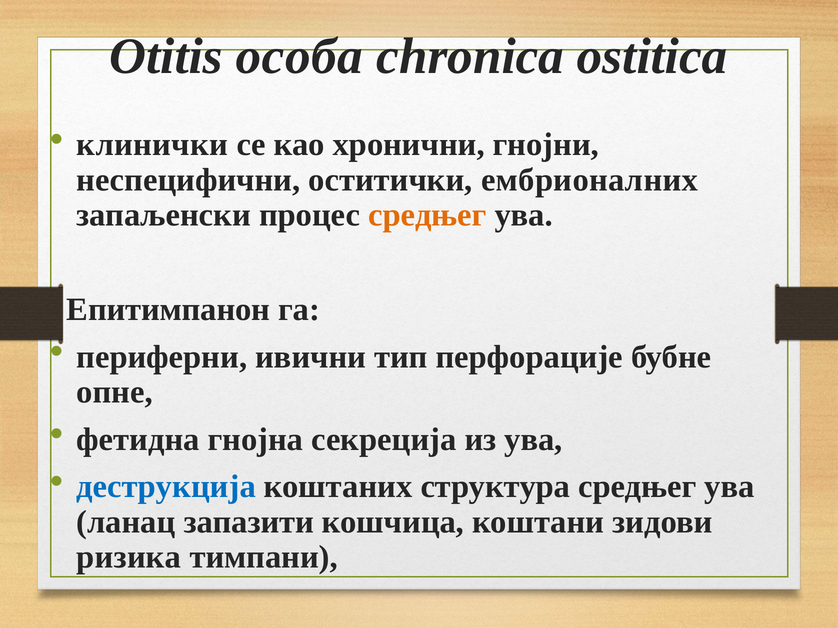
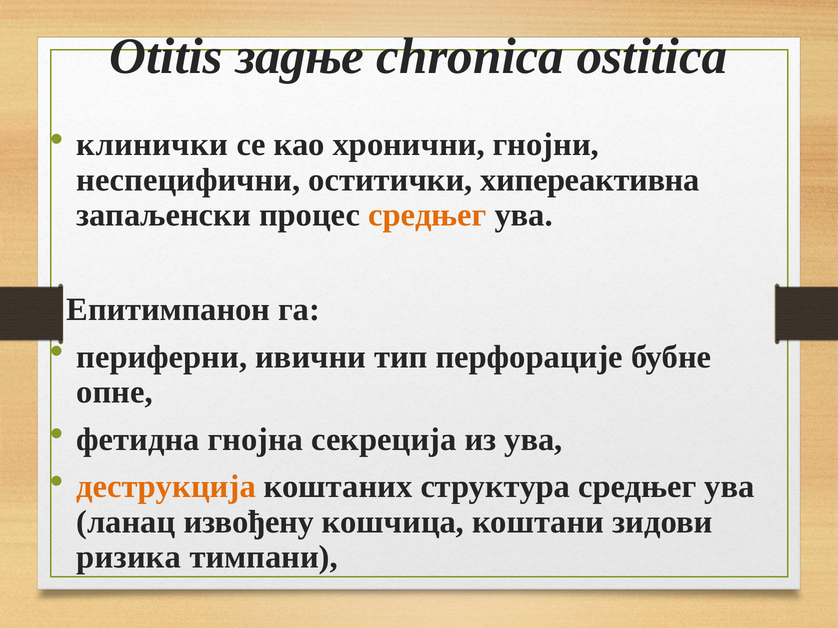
особа: особа -> задње (300, 57)
ембрионалних: ембрионалних -> хипереактивна (590, 180)
деструкција colour: blue -> orange (166, 487)
запазити: запазити -> извођену (249, 522)
